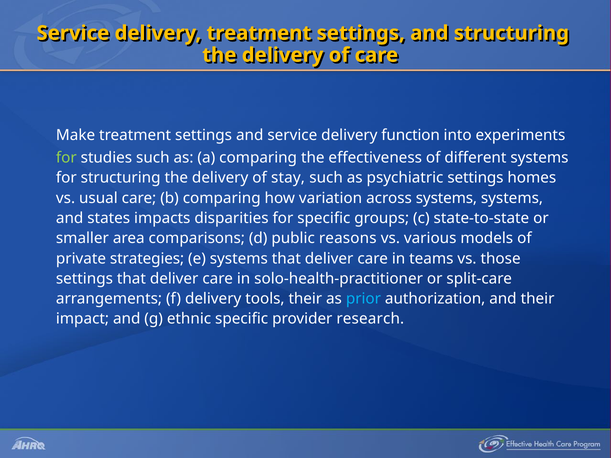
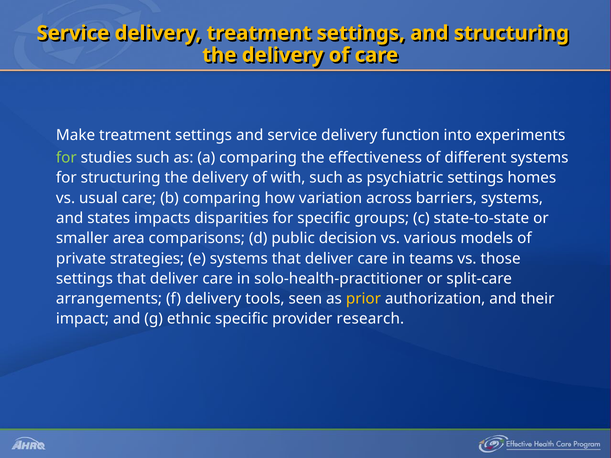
stay: stay -> with (288, 178)
across systems: systems -> barriers (446, 198)
reasons: reasons -> decision (348, 238)
tools their: their -> seen (305, 299)
prior colour: light blue -> yellow (363, 299)
